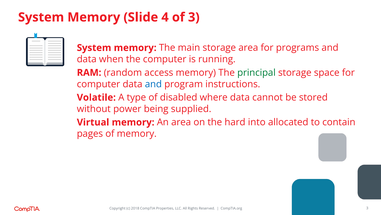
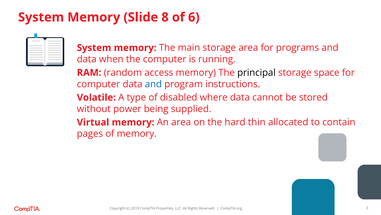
4: 4 -> 8 (165, 17)
of 3: 3 -> 6 (194, 17)
principal colour: green -> black (256, 72)
into: into -> thin (257, 122)
